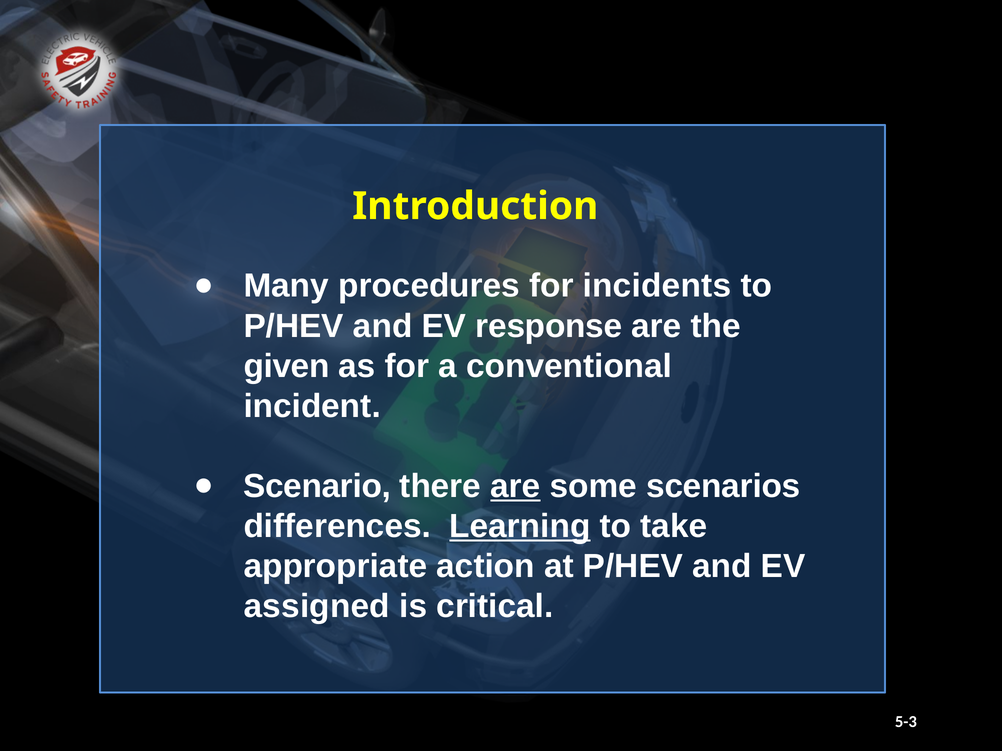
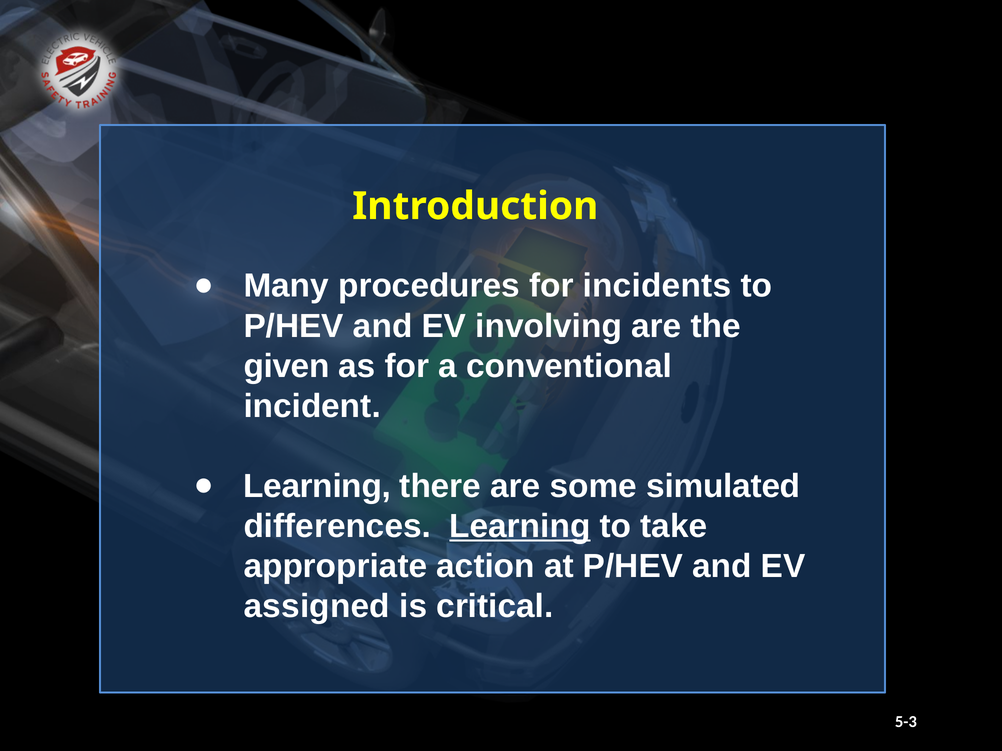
response: response -> involving (549, 326)
Scenario: Scenario -> Learning (317, 487)
are underline: present -> none (515, 487)
scenarios: scenarios -> simulated (723, 487)
